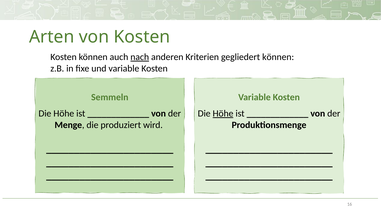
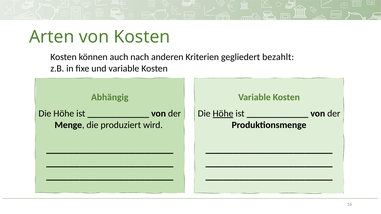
nach underline: present -> none (140, 57)
gegliedert können: können -> bezahlt (278, 57)
Semmeln: Semmeln -> Abhängig (110, 97)
